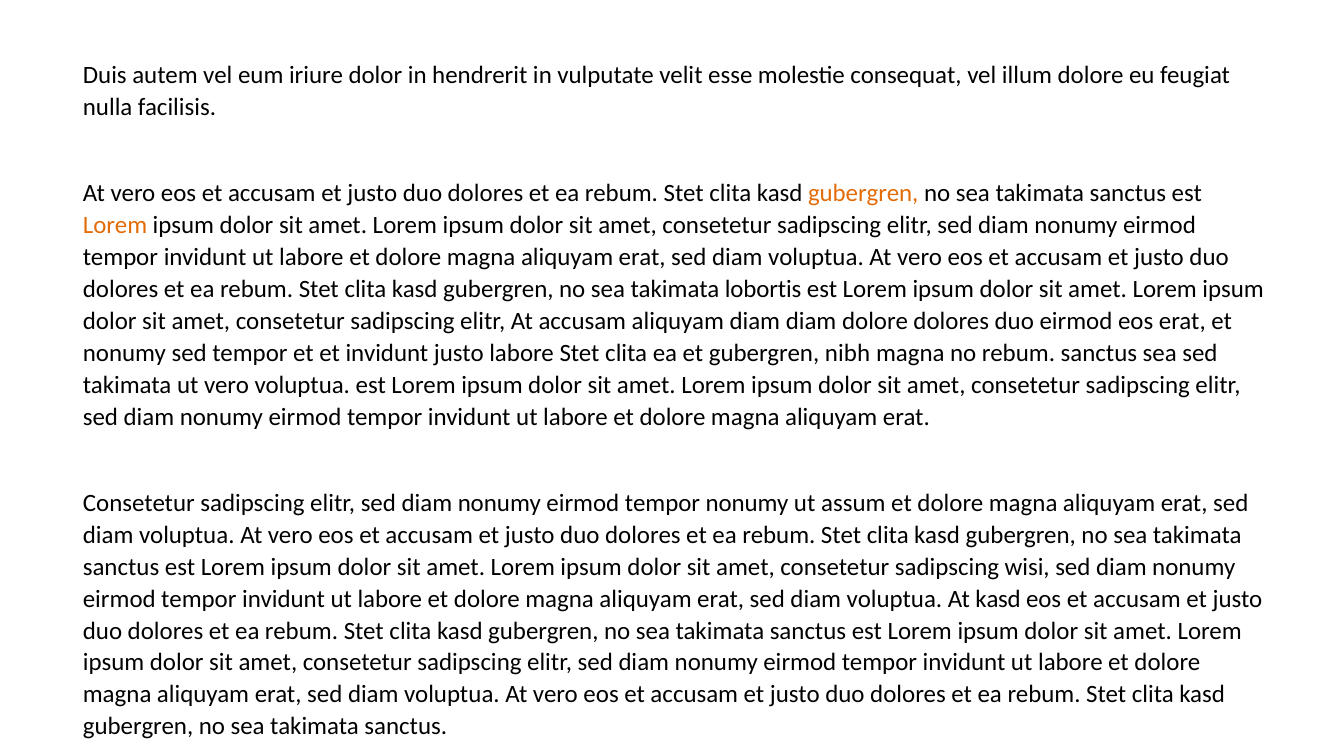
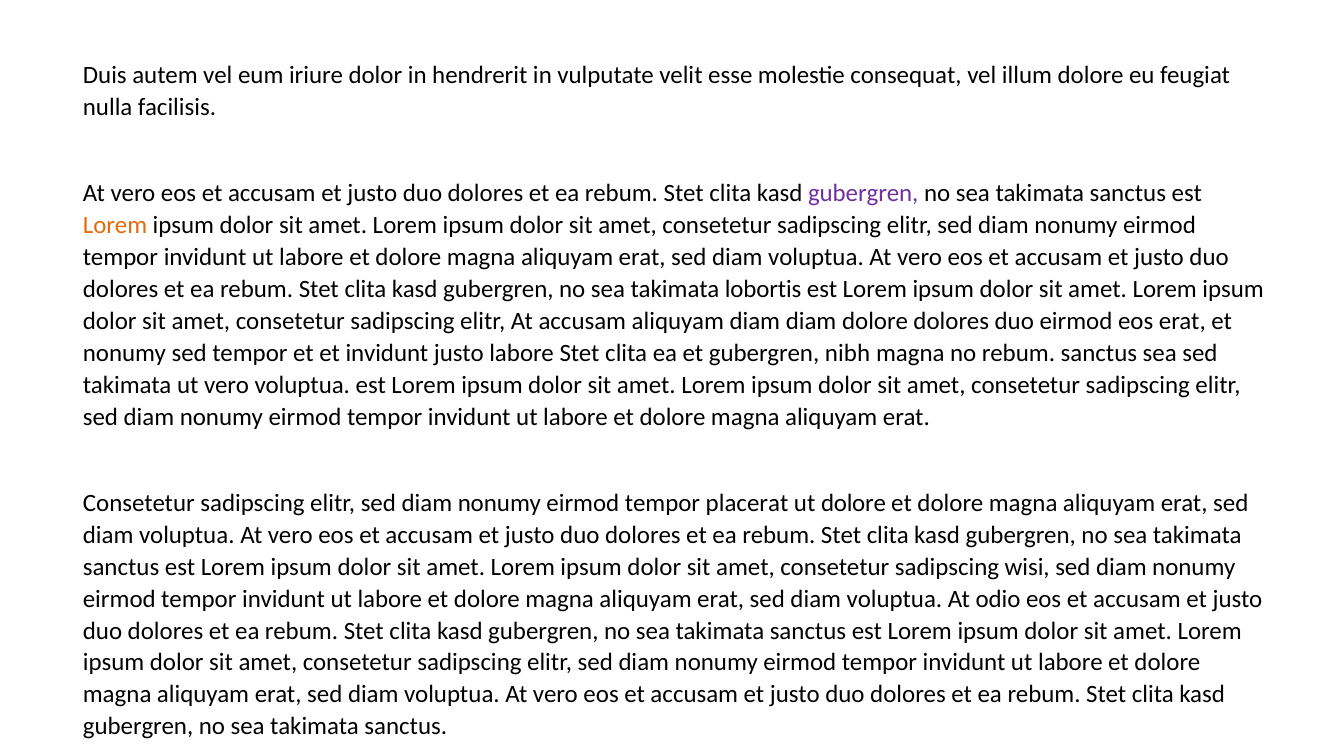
gubergren colour: orange -> purple (863, 193)
tempor nonumy: nonumy -> placerat (747, 503)
ut assum: assum -> dolore (853, 503)
At kasd: kasd -> odio (998, 599)
